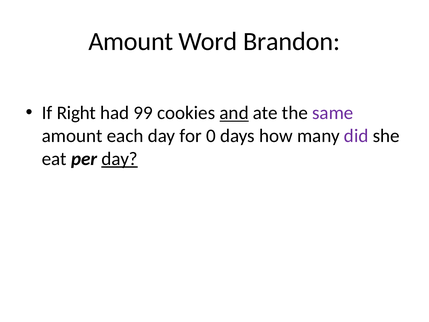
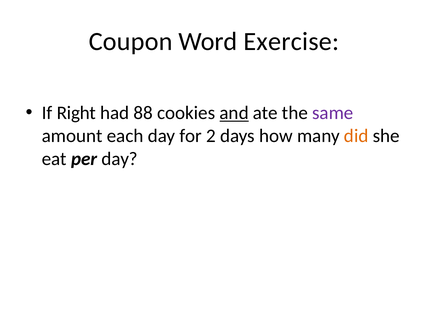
Amount: Amount -> Coupon (131, 42)
Brandon: Brandon -> Exercise (291, 42)
99: 99 -> 88 (143, 113)
0: 0 -> 2 (211, 136)
did colour: purple -> orange (356, 136)
day underline: present -> none (120, 159)
